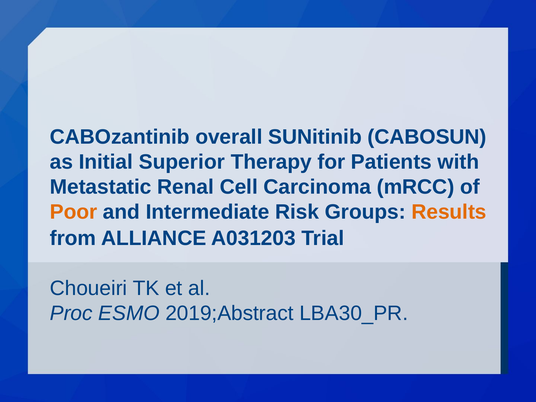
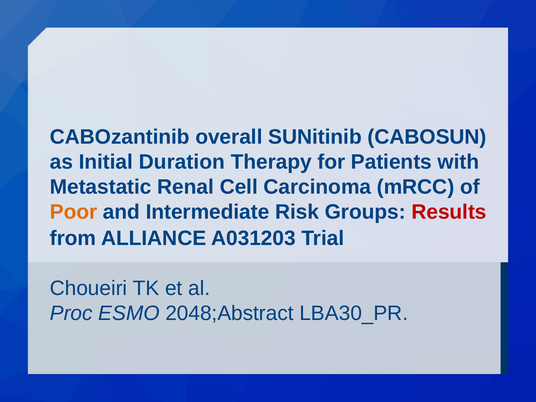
Superior: Superior -> Duration (182, 162)
Results colour: orange -> red (449, 212)
2019;Abstract: 2019;Abstract -> 2048;Abstract (230, 313)
